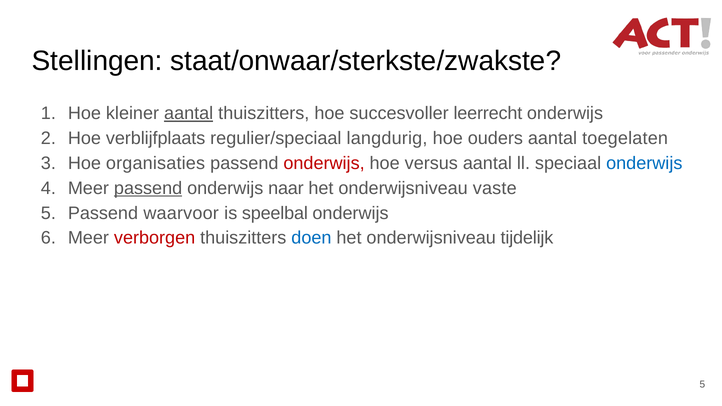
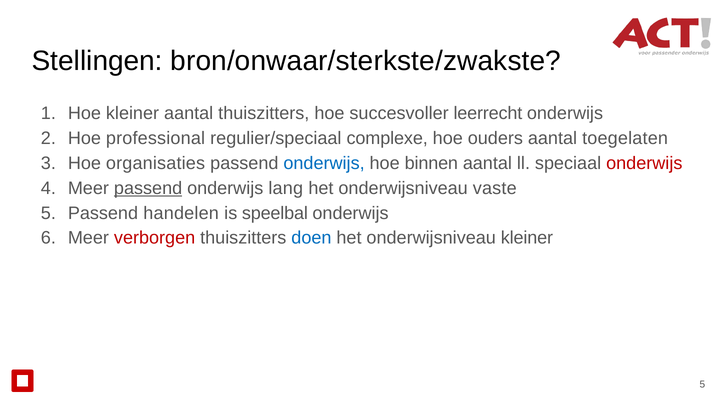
staat/onwaar/sterkste/zwakste: staat/onwaar/sterkste/zwakste -> bron/onwaar/sterkste/zwakste (366, 61)
aantal underline: present -> none (189, 114)
verblijfplaats: verblijfplaats -> professional (156, 138)
langdurig: langdurig -> complexe (387, 138)
onderwijs colour: red -> blue (324, 163)
versus: versus -> binnen (431, 163)
onderwijs colour: blue -> red (644, 163)
naar: naar -> lang (286, 188)
waarvoor: waarvoor -> handelen (181, 213)
onderwijsniveau tijdelijk: tijdelijk -> kleiner (527, 238)
